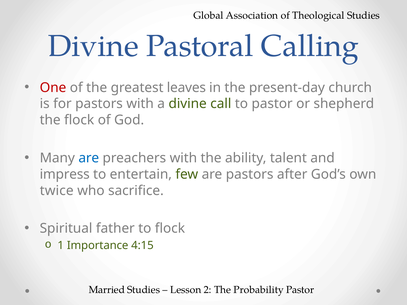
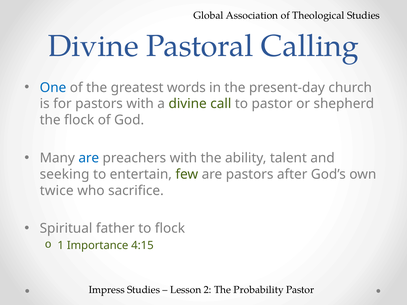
One colour: red -> blue (53, 88)
leaves: leaves -> words (186, 88)
impress: impress -> seeking (65, 174)
Married: Married -> Impress (107, 290)
